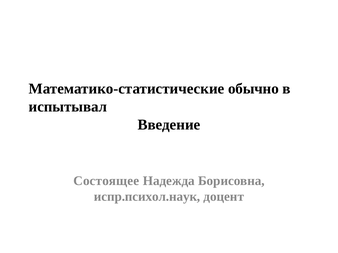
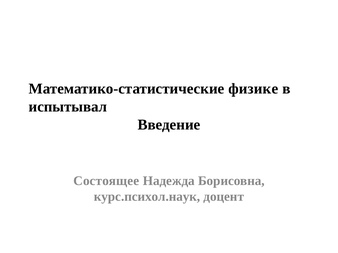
обычно: обычно -> физике (253, 89)
испр.психол.наук: испр.психол.наук -> курс.психол.наук (147, 197)
